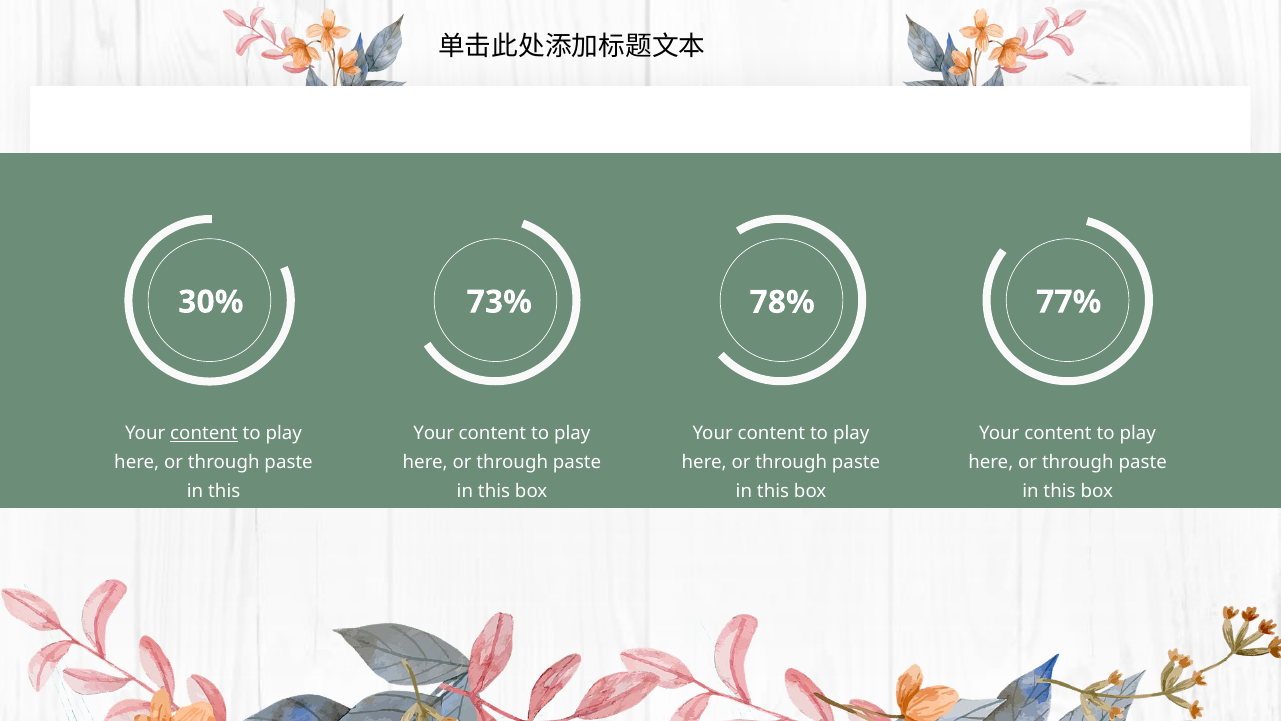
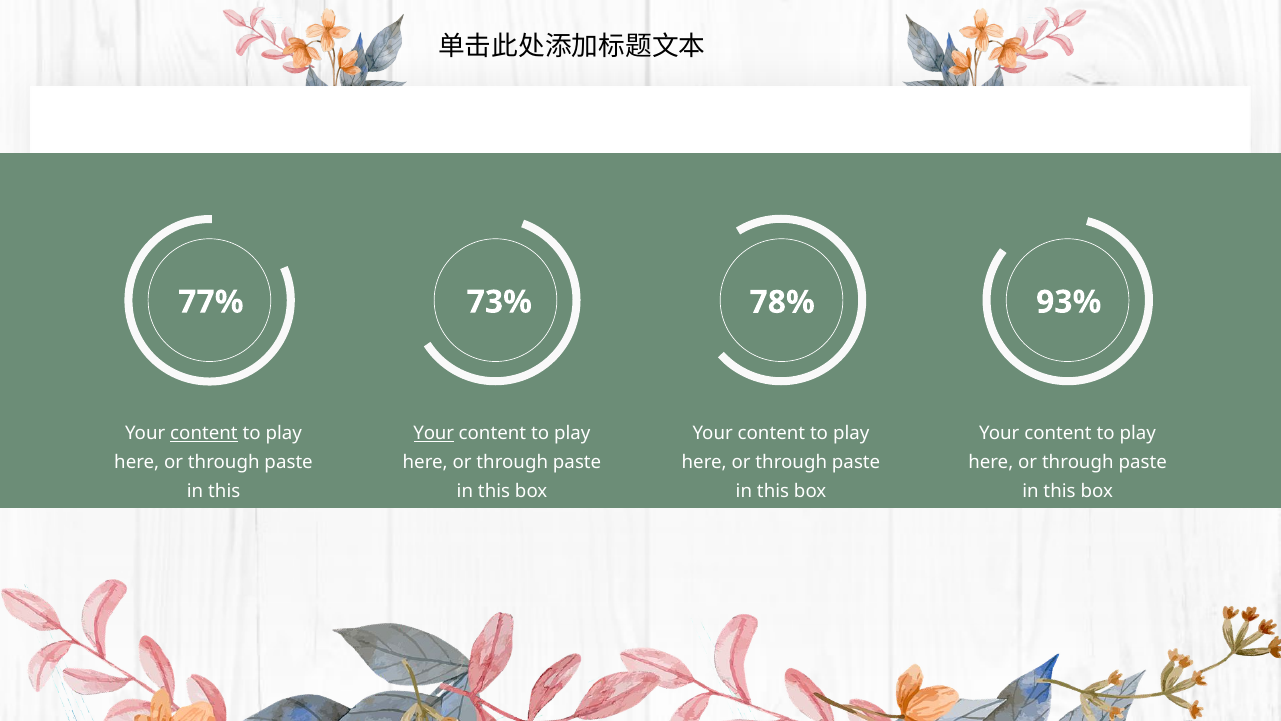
30%: 30% -> 77% (211, 302)
77%: 77% -> 93% (1069, 302)
Your underline: none -> present (434, 433)
